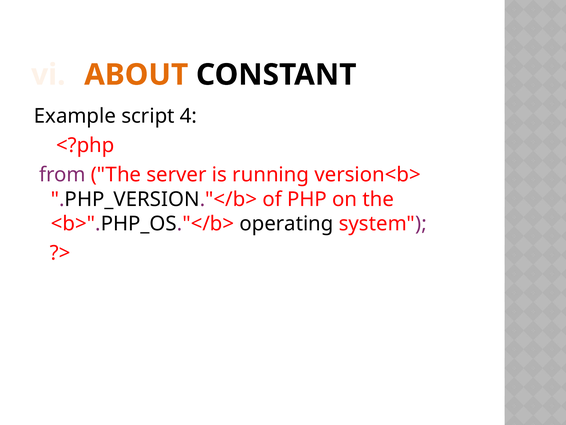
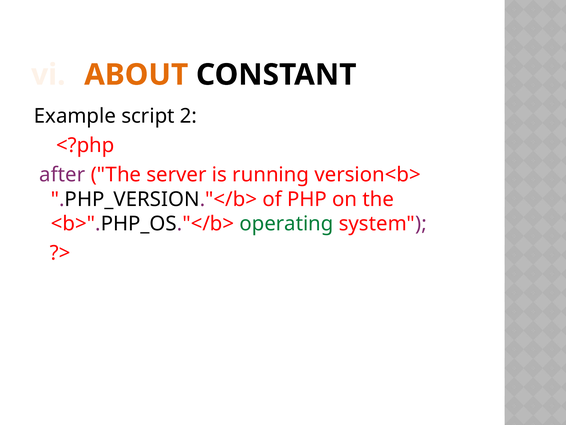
4: 4 -> 2 (189, 116)
from: from -> after (62, 175)
operating colour: black -> green (287, 224)
